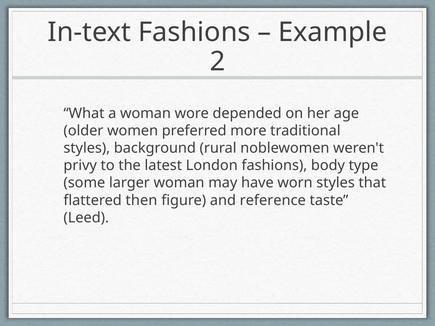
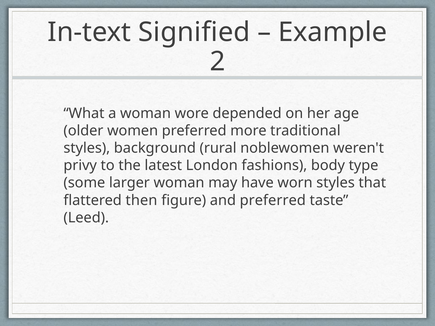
In-text Fashions: Fashions -> Signified (194, 32)
and reference: reference -> preferred (273, 200)
